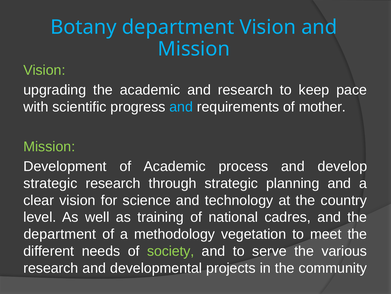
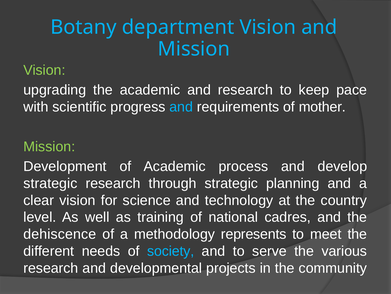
department: department -> dehiscence (60, 234)
vegetation: vegetation -> represents (254, 234)
society colour: light green -> light blue (171, 251)
